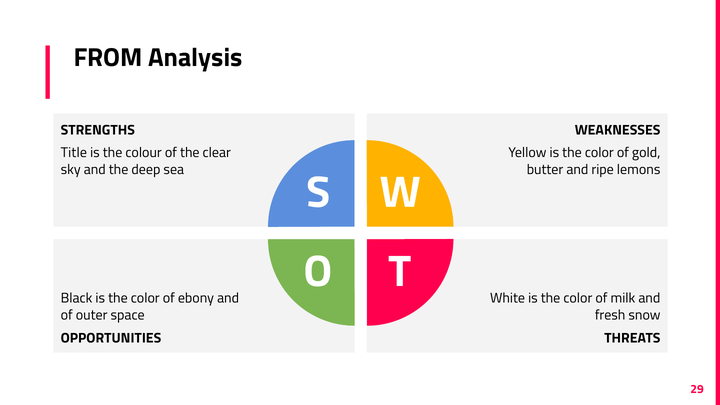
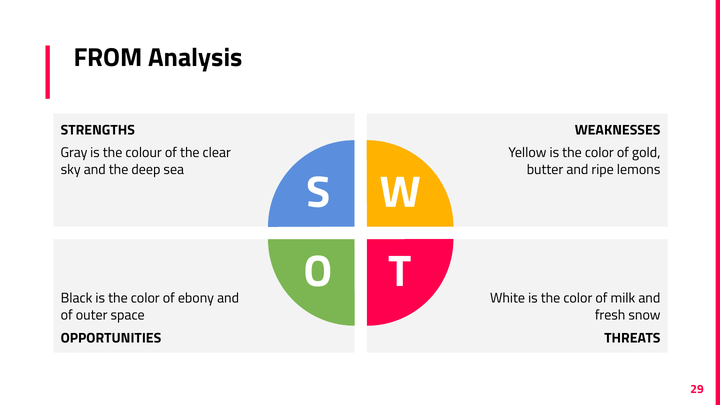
Title: Title -> Gray (74, 153)
